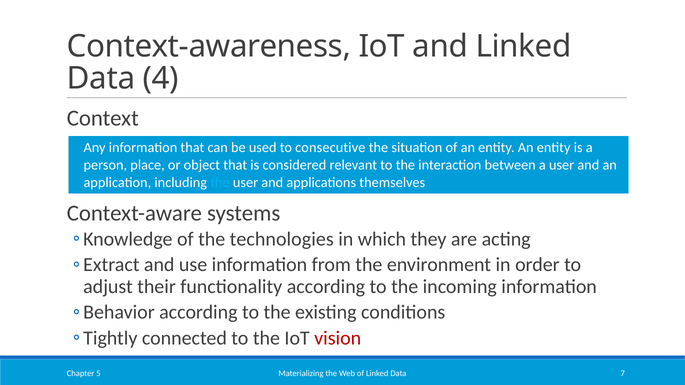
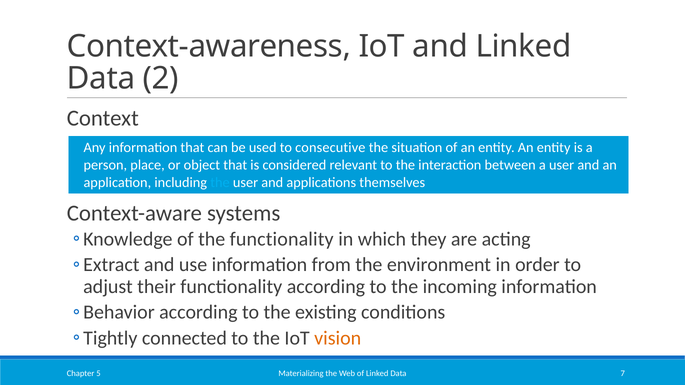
4: 4 -> 2 (161, 78)
the technologies: technologies -> functionality (282, 239)
vision colour: red -> orange (338, 338)
